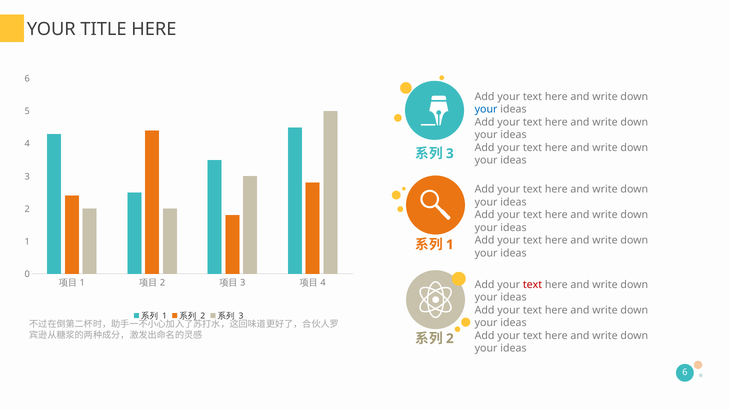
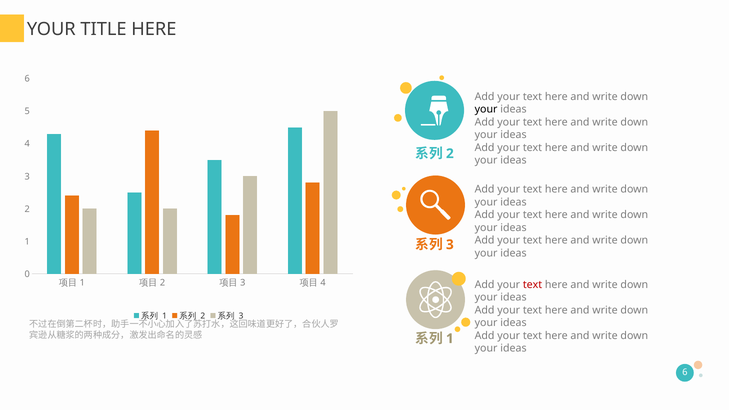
your colour: blue -> black (486, 109)
3: 3 -> 2 (450, 154)
1: 1 -> 3 (450, 245)
2: 2 -> 1 (450, 339)
